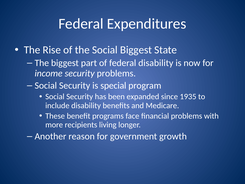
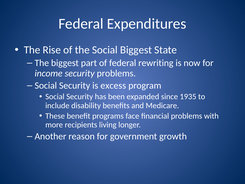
federal disability: disability -> rewriting (156, 63)
special: special -> excess (113, 85)
